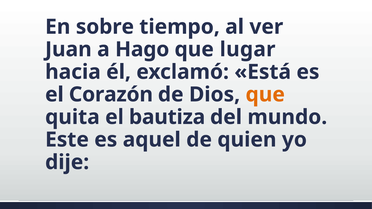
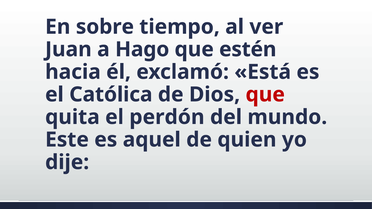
lugar: lugar -> estén (248, 49)
Corazón: Corazón -> Católica (111, 95)
que colour: orange -> red (265, 95)
bautiza: bautiza -> perdón (167, 117)
